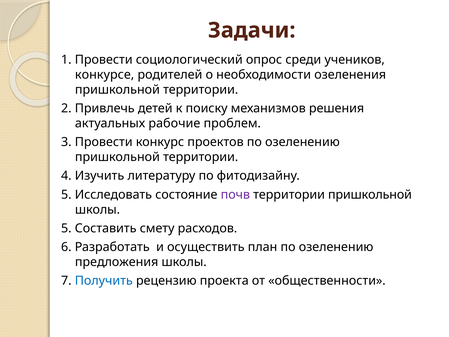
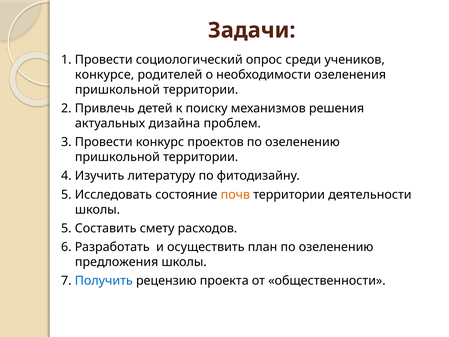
рабочие: рабочие -> дизайна (174, 123)
почв colour: purple -> orange (235, 194)
территории пришкольной: пришкольной -> деятельности (370, 194)
